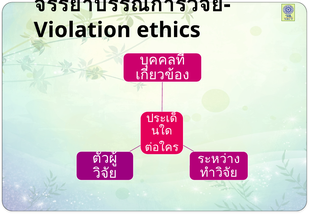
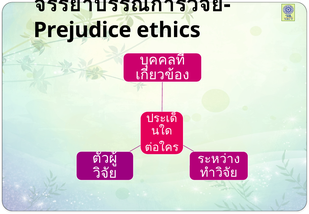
Violation: Violation -> Prejudice (82, 30)
